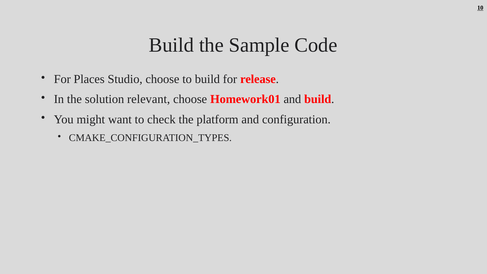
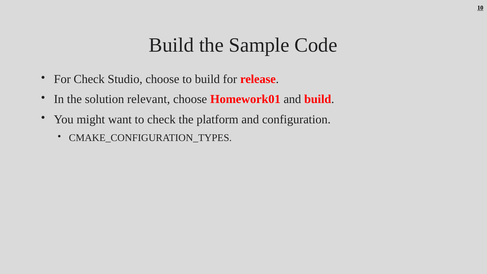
For Places: Places -> Check (89, 79)
